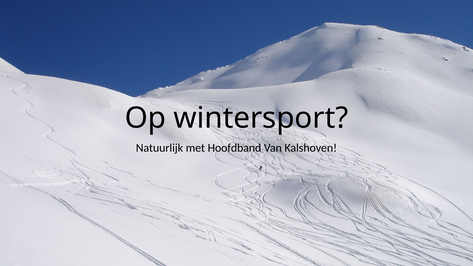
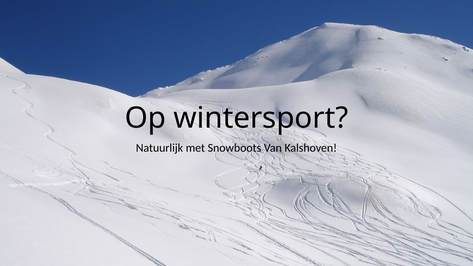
Hoofdband: Hoofdband -> Snowboots (234, 148)
